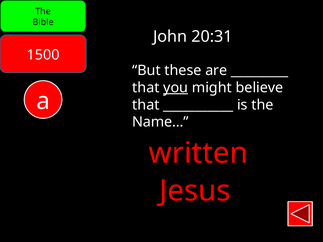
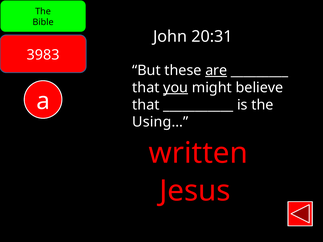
1500: 1500 -> 3983 (43, 55)
are underline: none -> present (216, 70)
Name…: Name… -> Using… (160, 122)
